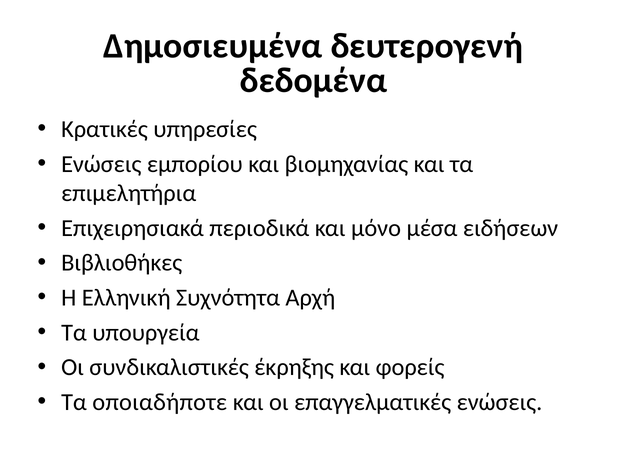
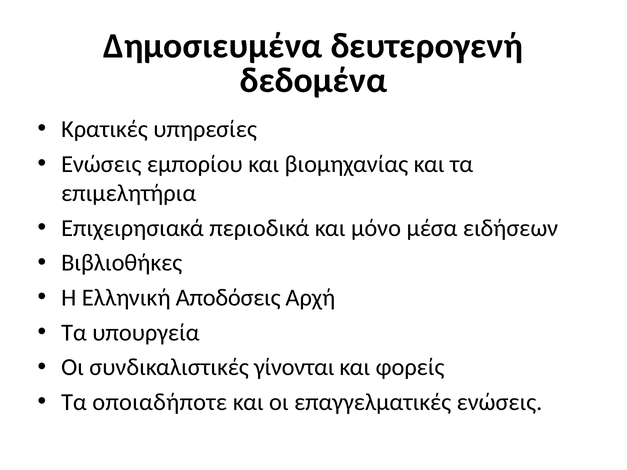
Συχνότητα: Συχνότητα -> Αποδόσεις (228, 298)
έκρηξης: έκρηξης -> γίνονται (294, 368)
